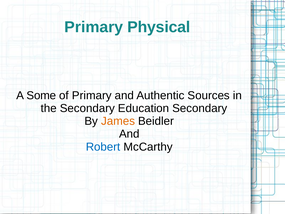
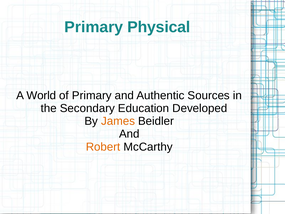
Some: Some -> World (41, 95)
Education Secondary: Secondary -> Developed (200, 108)
Robert colour: blue -> orange (103, 147)
